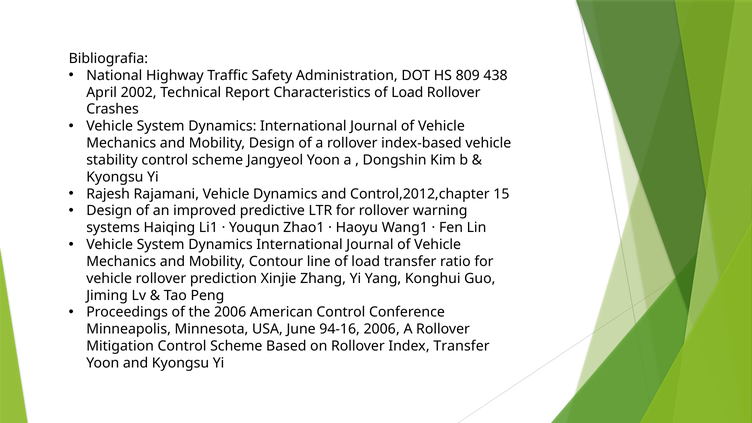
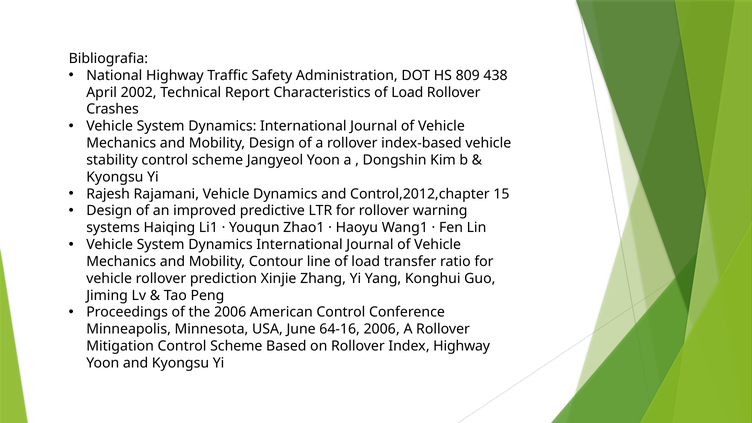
94-16: 94-16 -> 64-16 (340, 329)
Index Transfer: Transfer -> Highway (462, 346)
